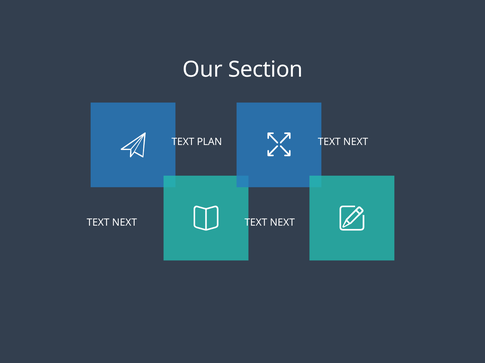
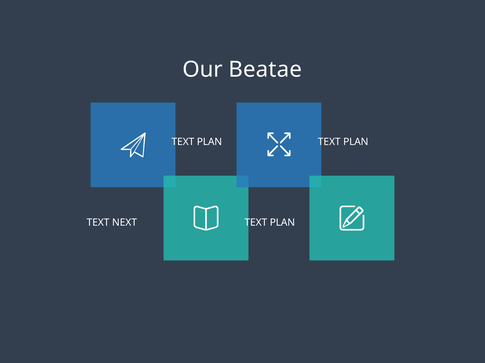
Section: Section -> Beatae (265, 70)
NEXT: NEXT -> PLAN (356, 142)
NEXT: NEXT -> PLAN (282, 223)
